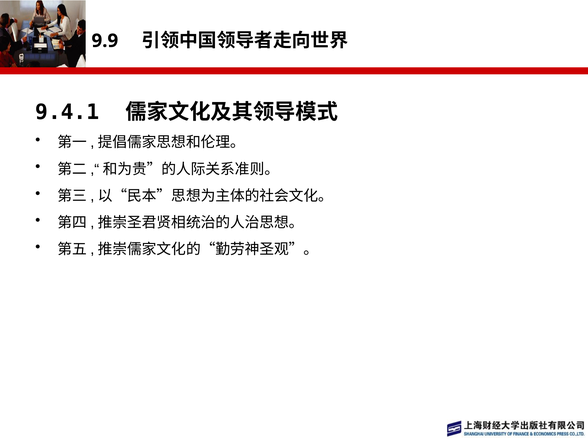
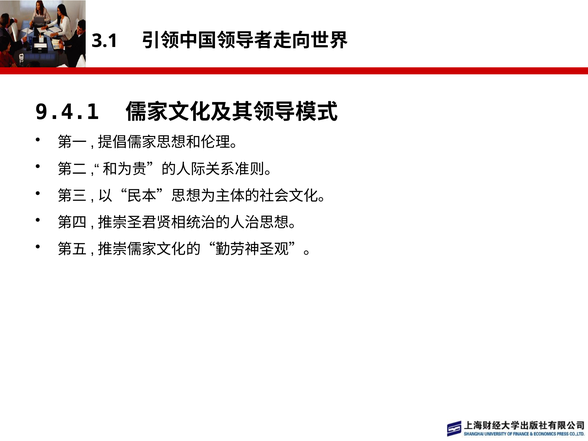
9.9: 9.9 -> 3.1 (105, 41)
